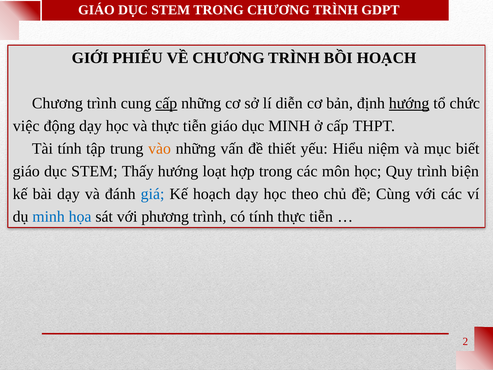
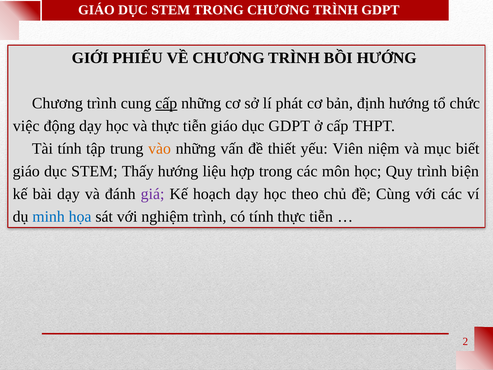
BỒI HOẠCH: HOẠCH -> HƯỚNG (387, 58)
diễn: diễn -> phát (289, 103)
hướng underline: present -> none (409, 103)
dục MINH: MINH -> GDPT (289, 126)
Hiểu: Hiểu -> Viên (348, 149)
loạt: loạt -> liệu (214, 171)
giá colour: blue -> purple (153, 194)
phương: phương -> nghiệm (165, 217)
